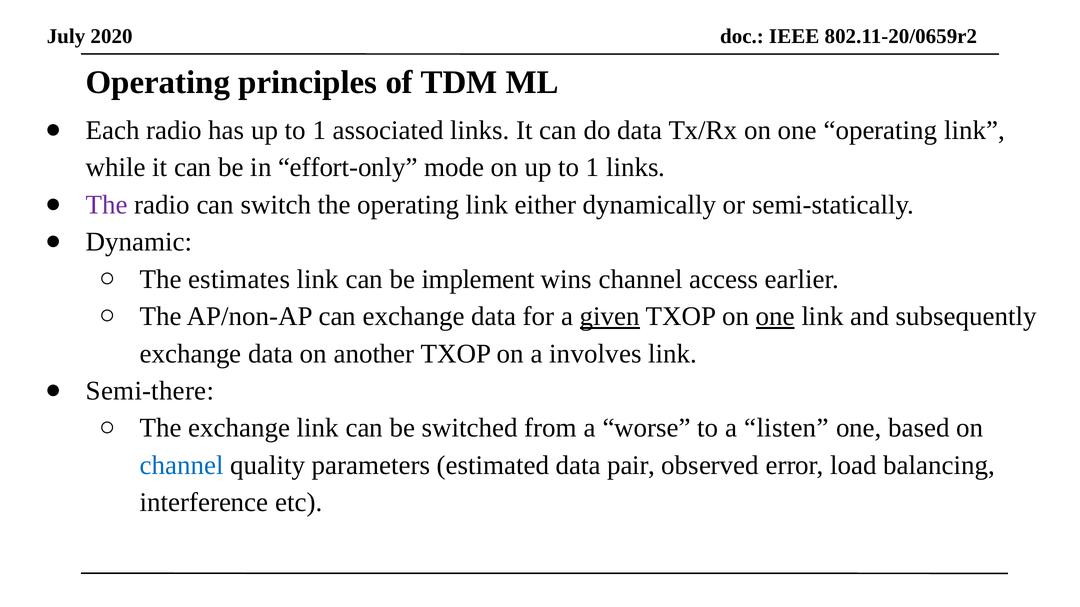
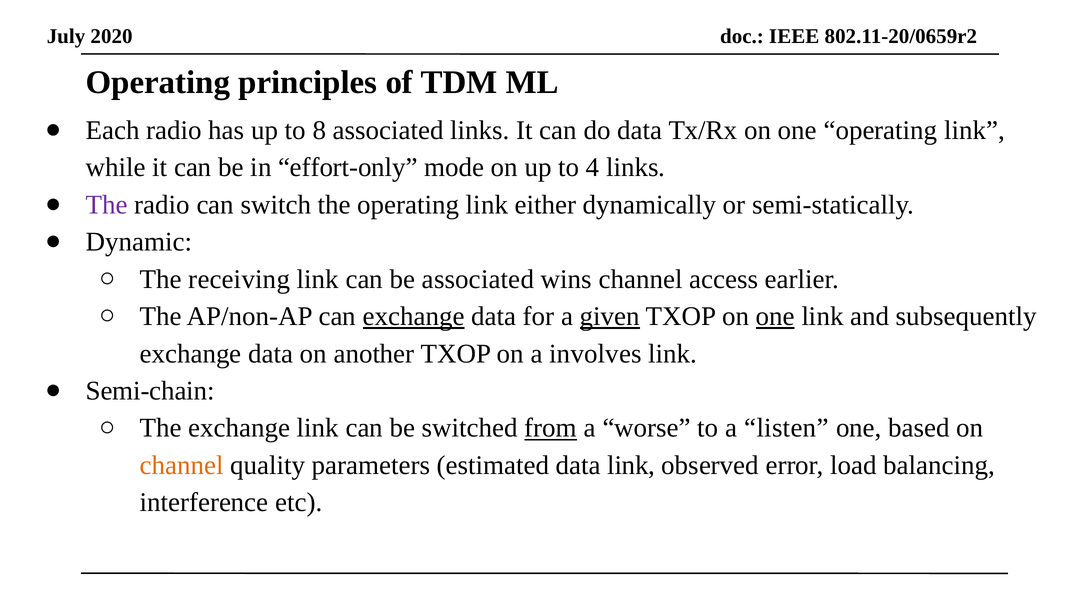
has up to 1: 1 -> 8 (319, 130)
on up to 1: 1 -> 4 (593, 168)
estimates: estimates -> receiving (239, 279)
be implement: implement -> associated (478, 279)
exchange underline: none -> present (414, 317)
Semi-there: Semi-there -> Semi-chain (150, 391)
from underline: none -> present (551, 428)
channel colour: blue -> orange (182, 466)
data pair: pair -> link (631, 466)
